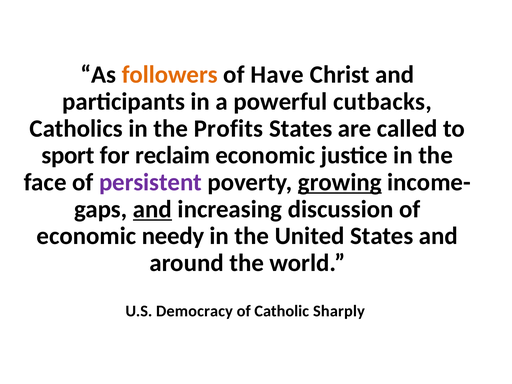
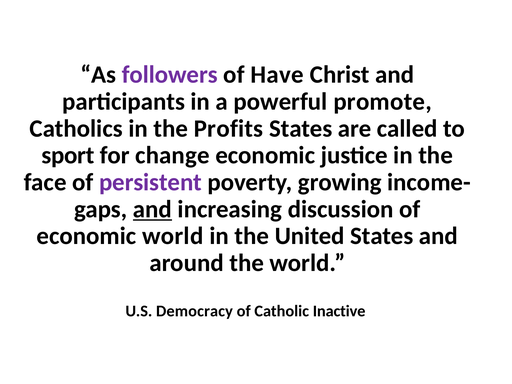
followers colour: orange -> purple (170, 75)
cutbacks: cutbacks -> promote (383, 102)
reclaim: reclaim -> change (172, 155)
growing underline: present -> none (340, 182)
economic needy: needy -> world (173, 236)
Sharply: Sharply -> Inactive (339, 311)
